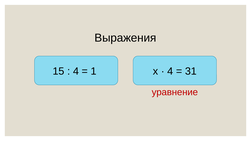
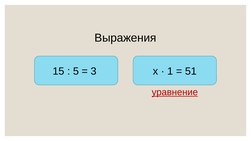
4: 4 -> 5 (76, 71)
1: 1 -> 3 (94, 71)
4: 4 -> 1 (170, 71)
31: 31 -> 51 (191, 71)
уравнение underline: none -> present (175, 92)
